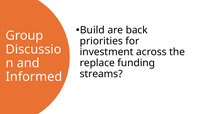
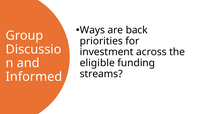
Build: Build -> Ways (92, 30)
replace: replace -> eligible (97, 63)
